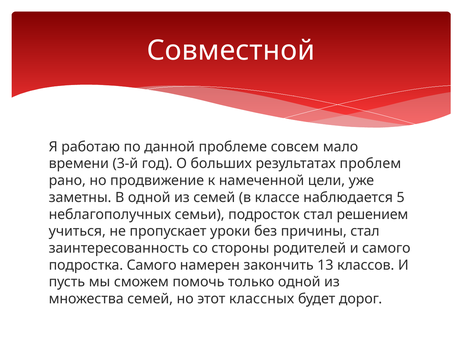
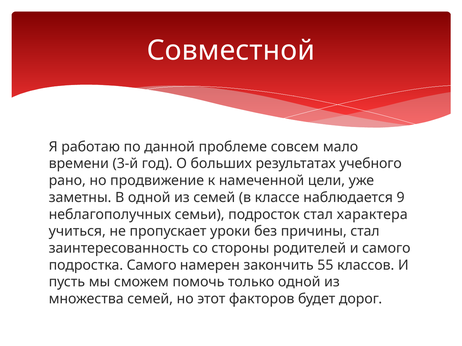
проблем: проблем -> учебного (371, 164)
5: 5 -> 9 (401, 198)
решением: решением -> характера (372, 215)
13: 13 -> 55 (325, 265)
классных: классных -> факторов (262, 299)
